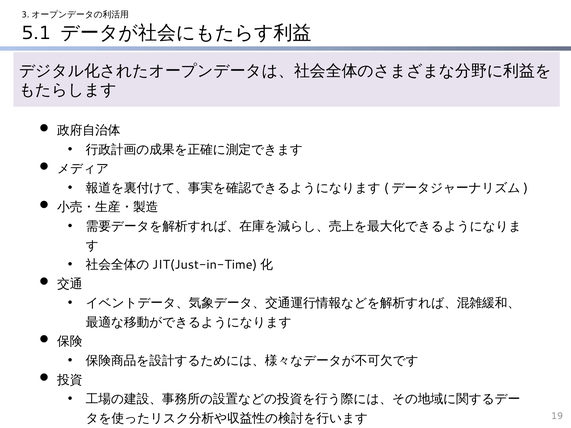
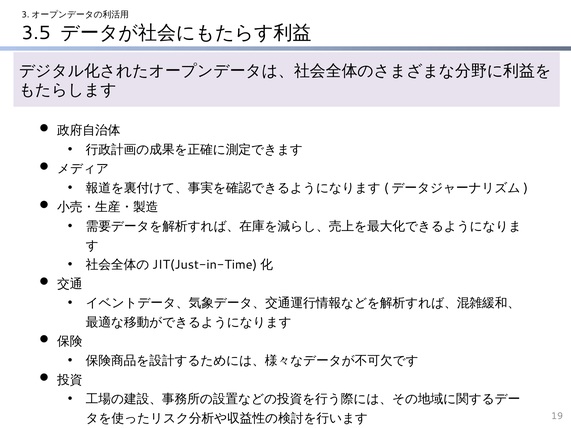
5.1: 5.1 -> 3.5 (36, 33)
